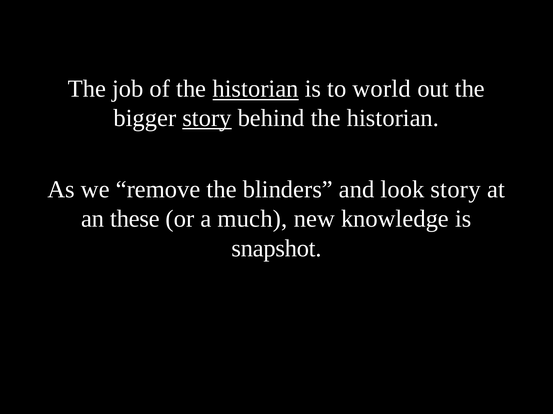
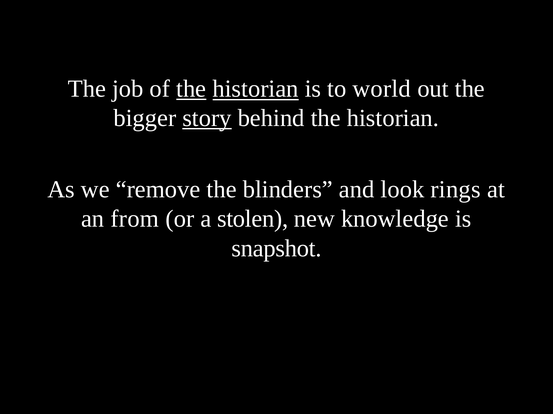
the underline: none -> present (191, 89)
look story: story -> rings (456, 190)
these: these -> from (135, 219)
much: much -> stolen (253, 219)
